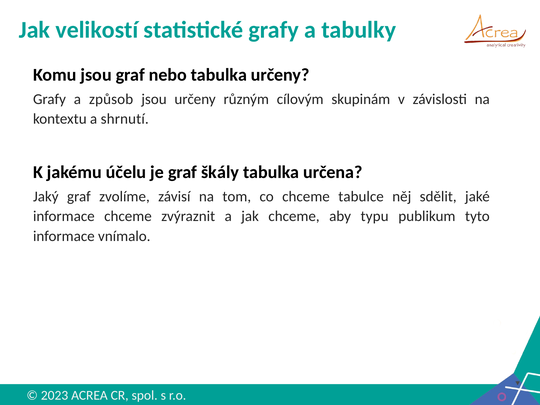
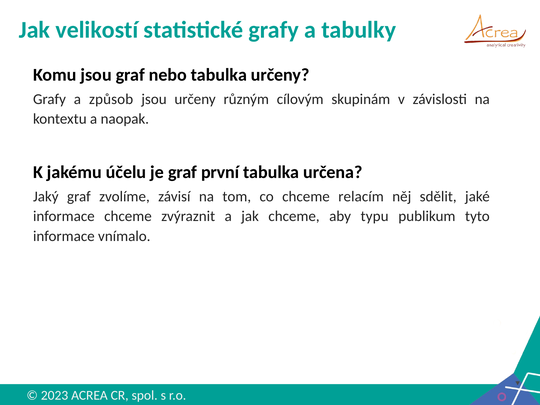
shrnutí: shrnutí -> naopak (125, 119)
škály: škály -> první (220, 172)
tabulce: tabulce -> relacím (361, 197)
